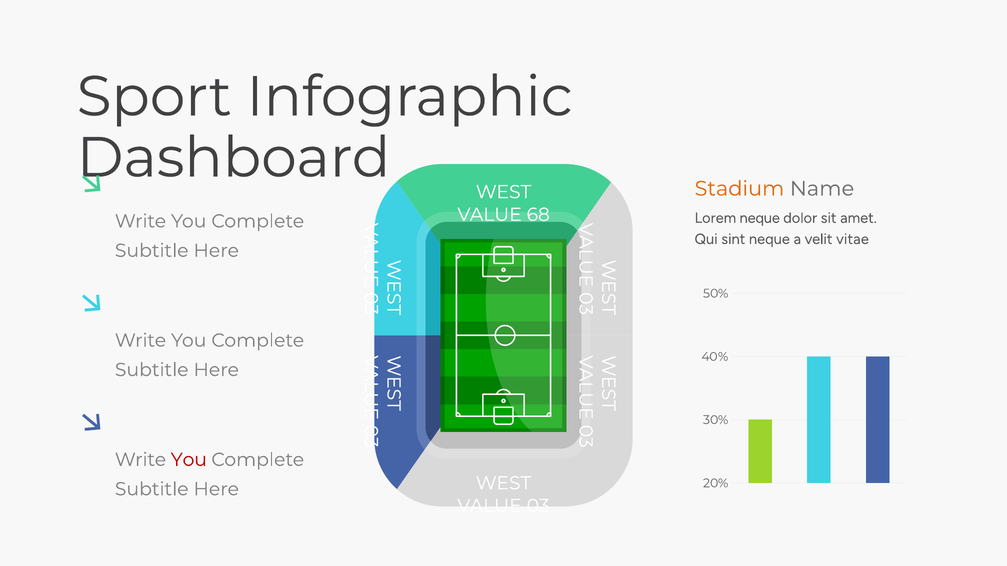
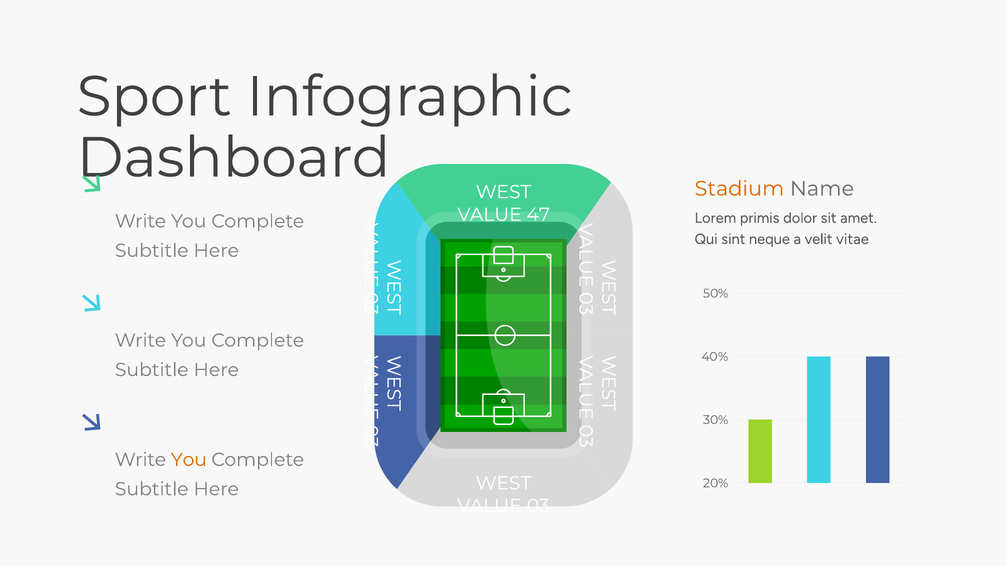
68: 68 -> 47 (538, 215)
Lorem neque: neque -> primis (760, 218)
You colour: red -> orange (189, 460)
